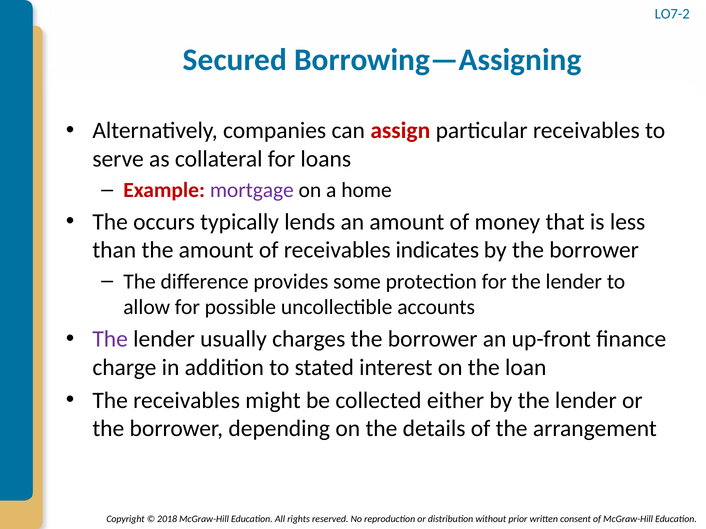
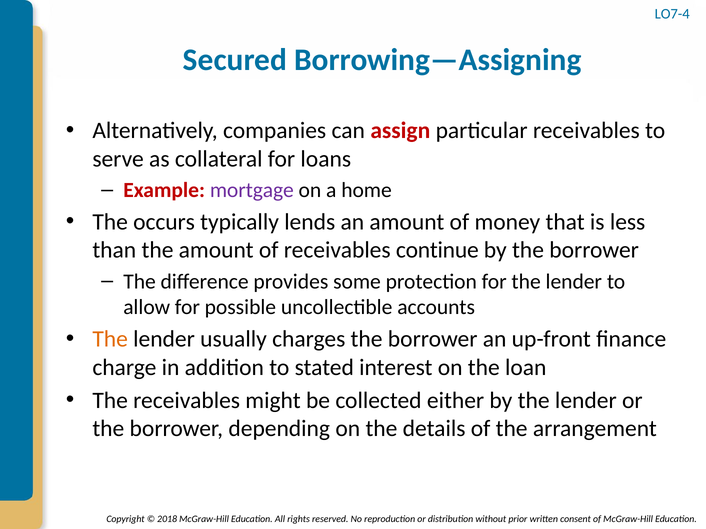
LO7-2: LO7-2 -> LO7-4 (672, 14)
indicates: indicates -> continue (437, 250)
The colour: purple -> orange (110, 339)
